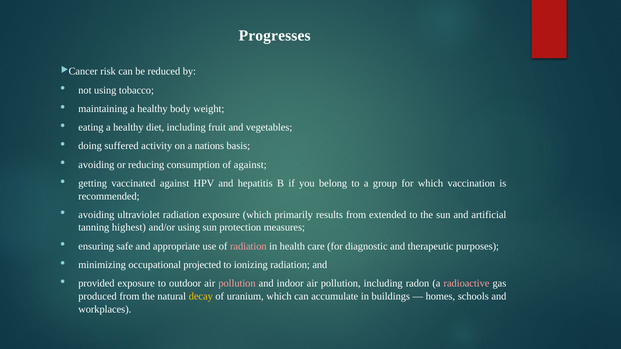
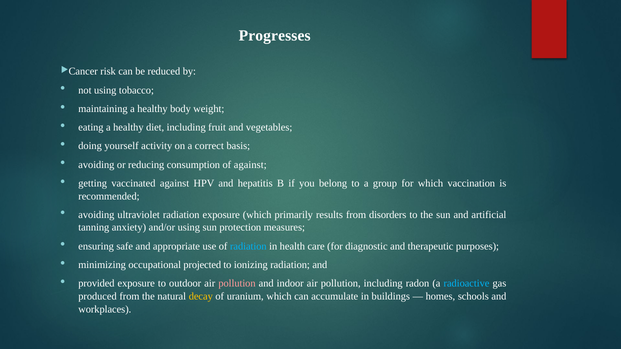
suffered: suffered -> yourself (122, 146)
nations: nations -> correct (209, 146)
extended: extended -> disorders (388, 215)
highest: highest -> anxiety (129, 228)
radiation colour: pink -> light blue (248, 246)
radioactive colour: pink -> light blue (466, 284)
